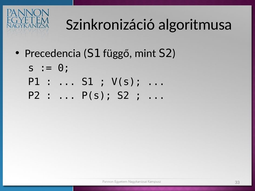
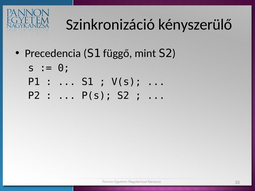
algoritmusa: algoritmusa -> kényszerülő (195, 25)
